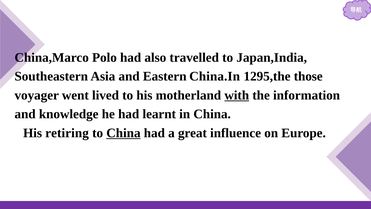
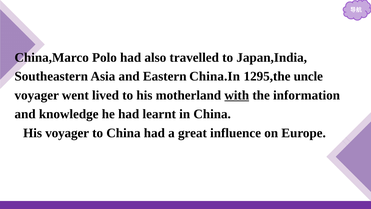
those: those -> uncle (308, 76)
His retiring: retiring -> voyager (67, 133)
China underline: present -> none (123, 133)
